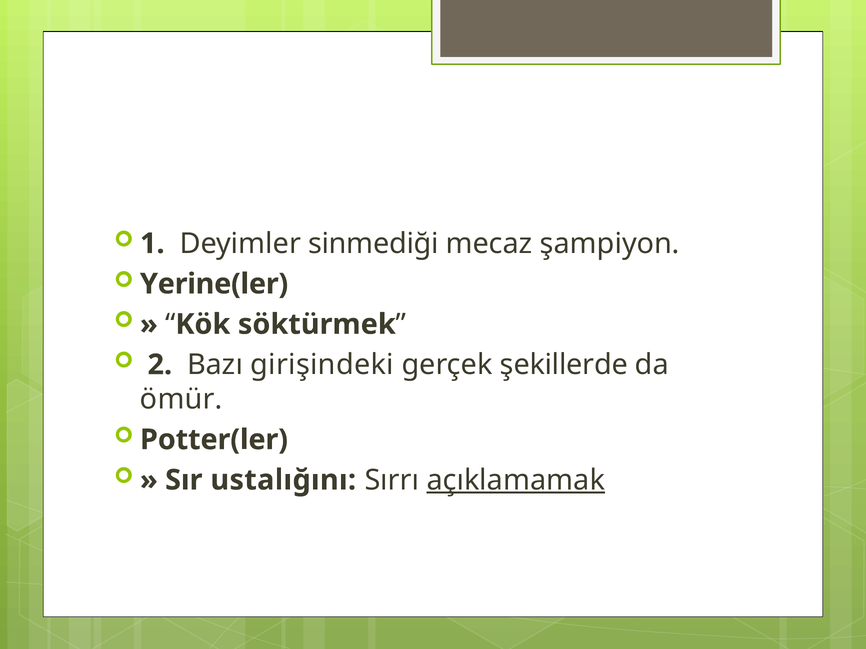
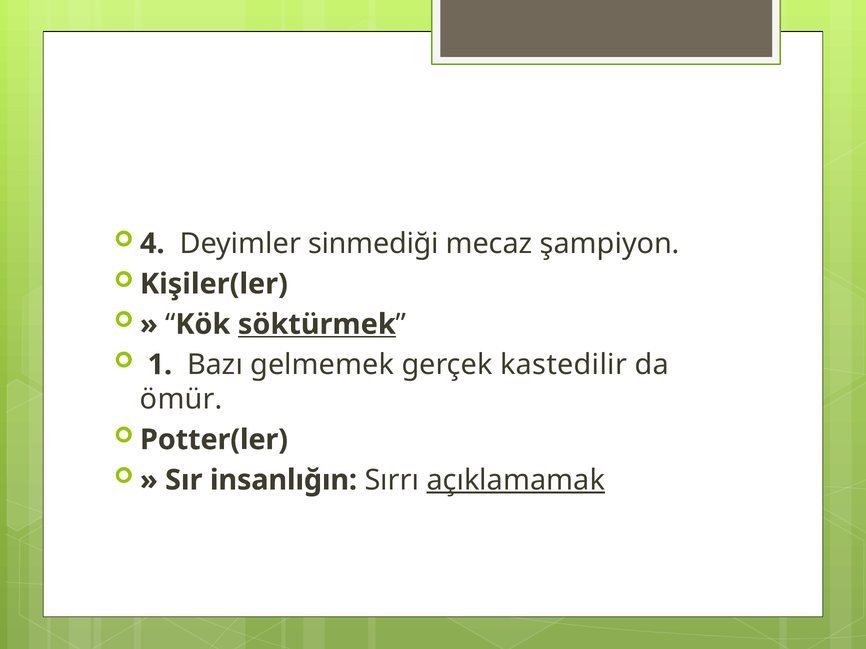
1: 1 -> 4 (152, 244)
Yerine(ler: Yerine(ler -> Kişiler(ler (214, 284)
söktürmek underline: none -> present (317, 325)
2: 2 -> 1 (160, 365)
girişindeki: girişindeki -> gelmemek (322, 365)
şekillerde: şekillerde -> kastedilir (564, 365)
ustalığını: ustalığını -> insanlığın (283, 480)
